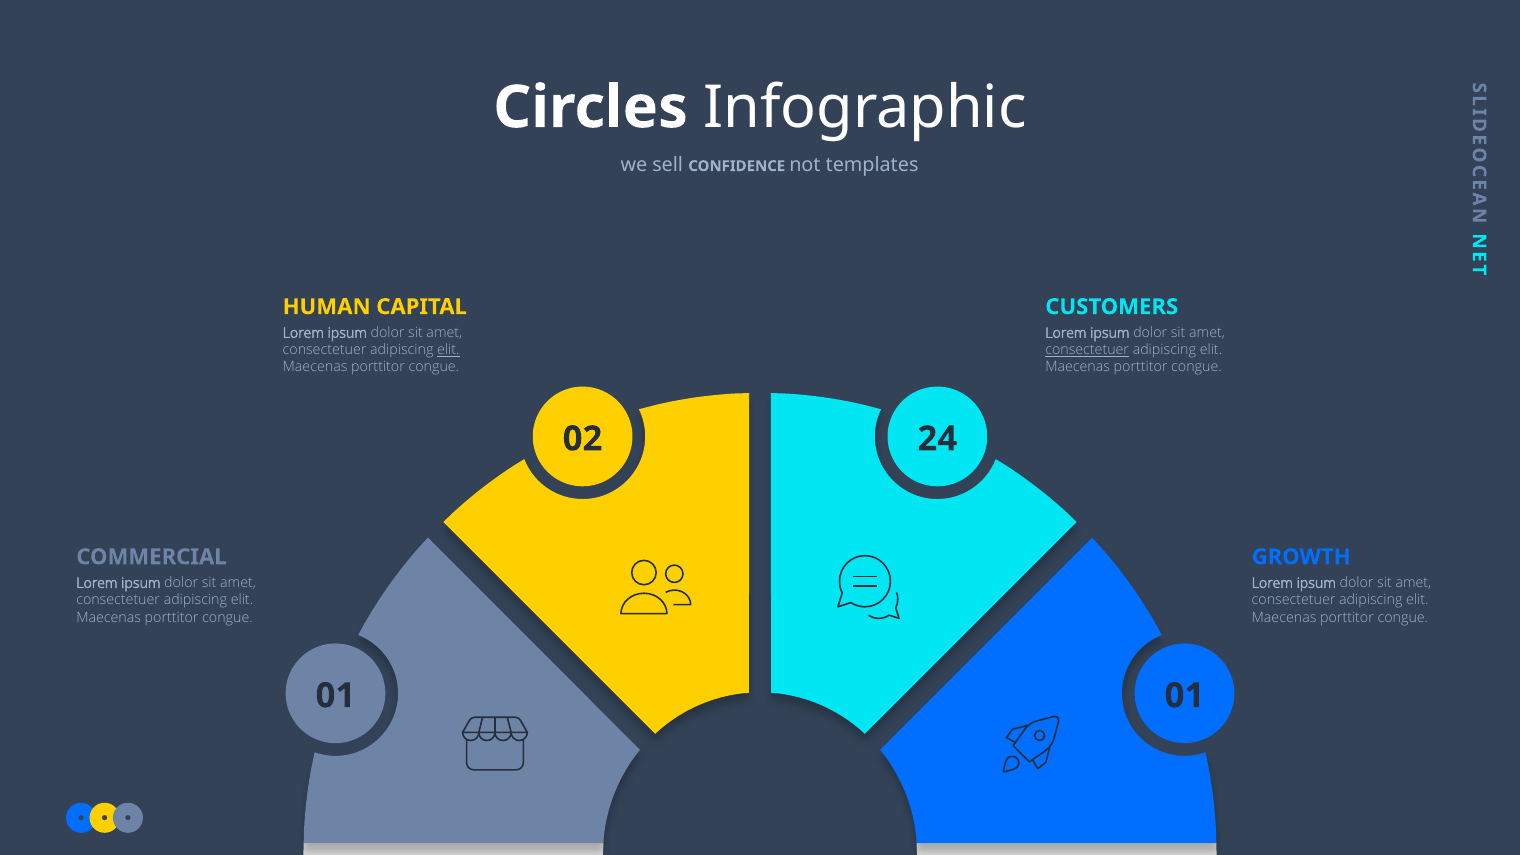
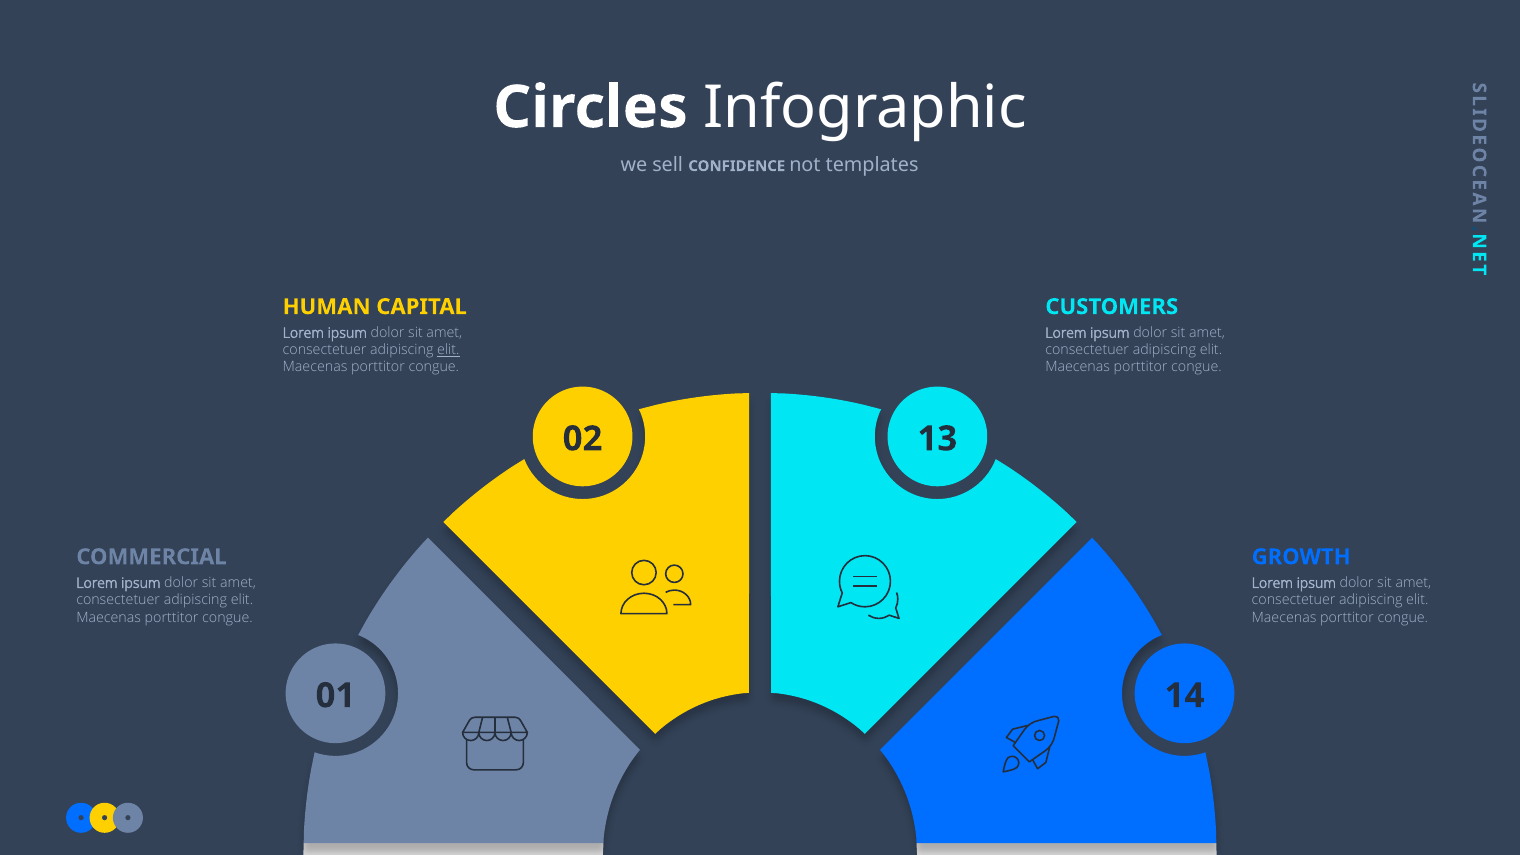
consectetuer underline: present -> none (1087, 350)
24: 24 -> 13 (937, 439)
01 01: 01 -> 14 (1184, 696)
